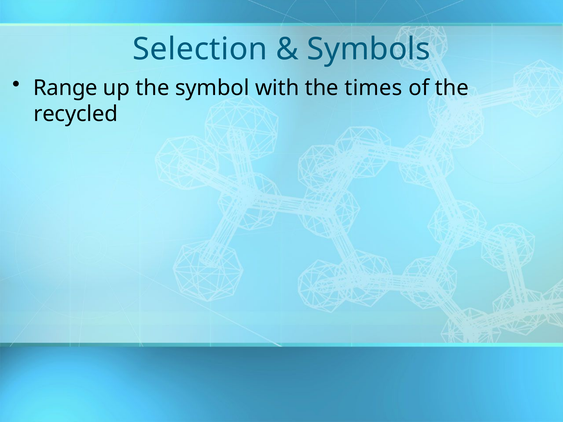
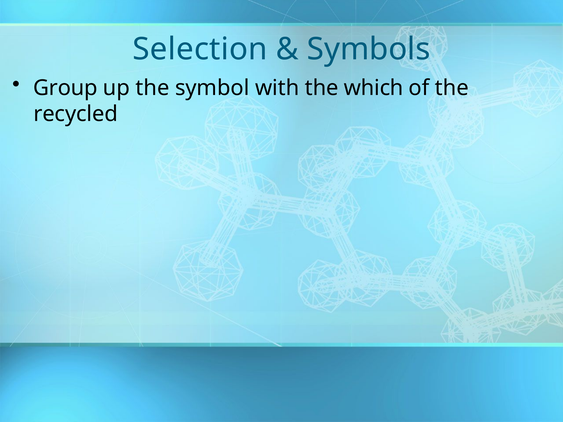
Range: Range -> Group (65, 88)
times: times -> which (374, 88)
